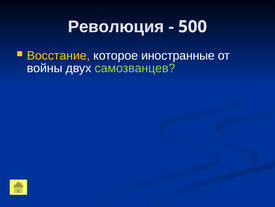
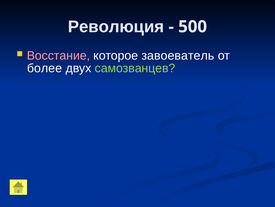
Восстание colour: yellow -> pink (58, 55)
иностранные: иностранные -> завоеватель (178, 55)
войны: войны -> более (45, 68)
